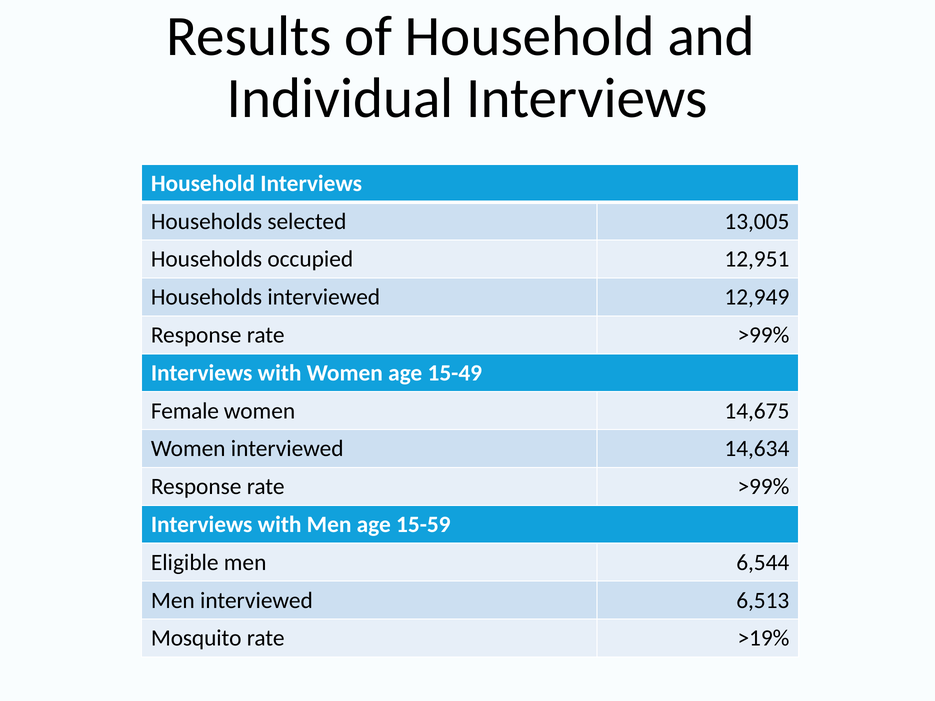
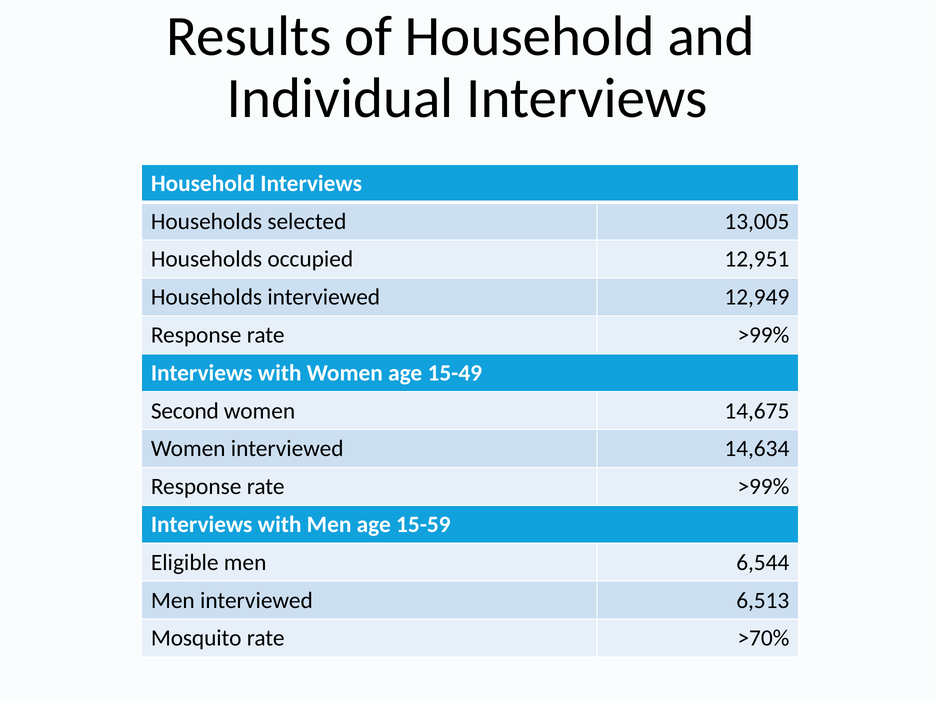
Female: Female -> Second (185, 411)
>19%: >19% -> >70% (763, 639)
